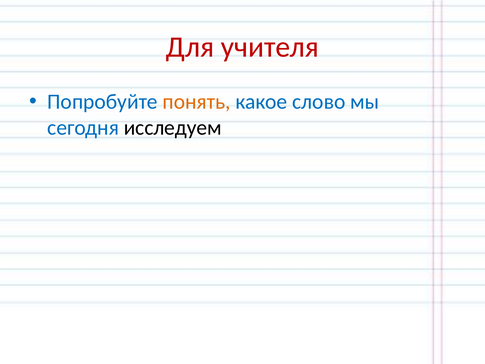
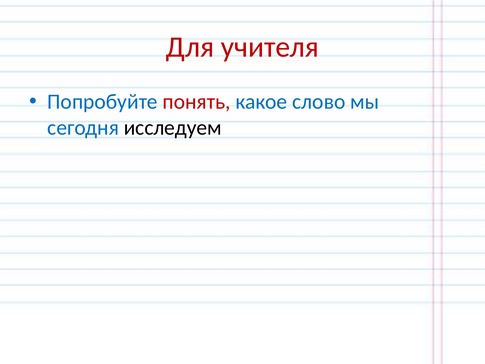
понять colour: orange -> red (197, 102)
